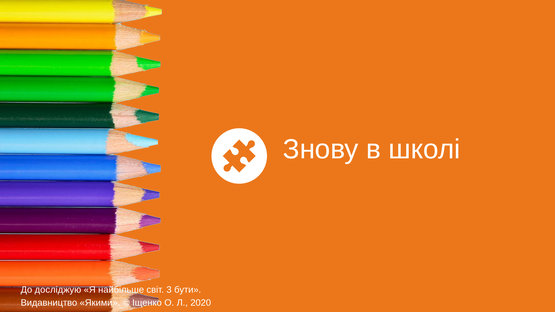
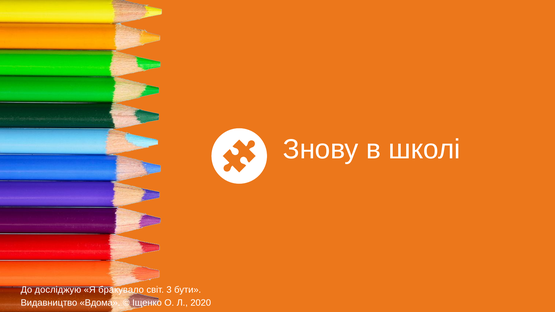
найбільше: найбільше -> бракувало (121, 290)
Якими: Якими -> Вдома (100, 303)
